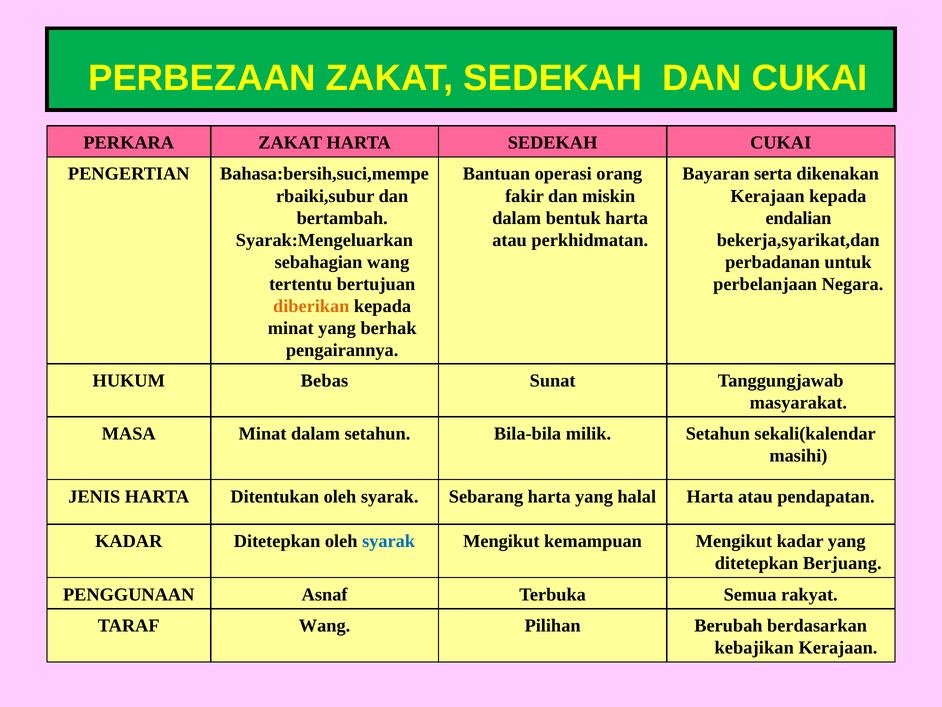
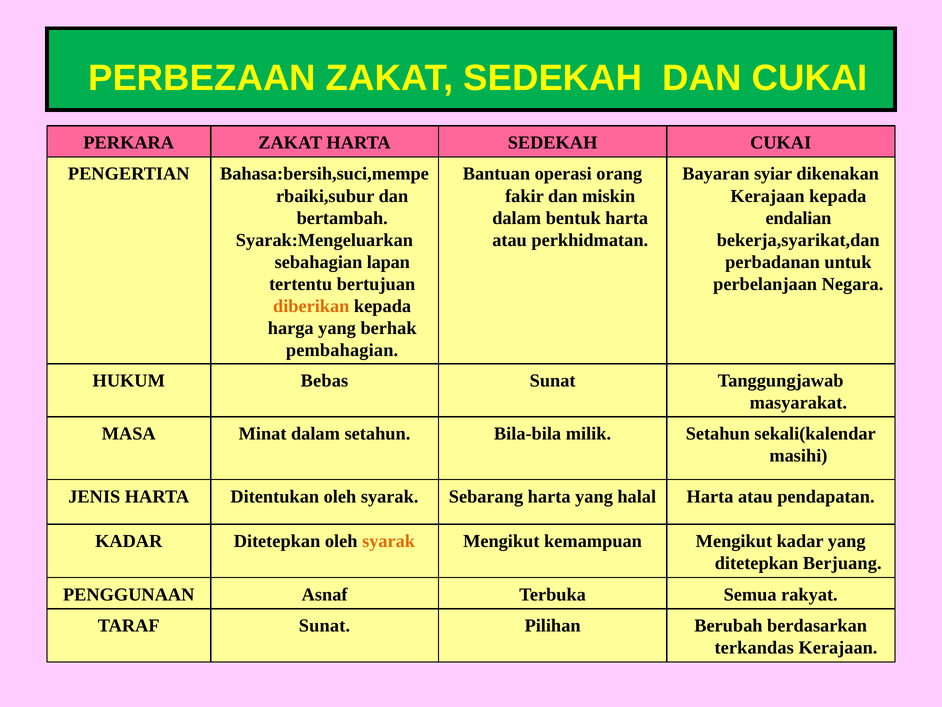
serta: serta -> syiar (773, 174)
sebahagian wang: wang -> lapan (388, 262)
minat: minat -> harga (291, 328)
pengairannya: pengairannya -> pembahagian (342, 350)
syarak colour: blue -> orange (389, 541)
TARAF Wang: Wang -> Sunat (324, 625)
kebajikan: kebajikan -> terkandas (754, 647)
